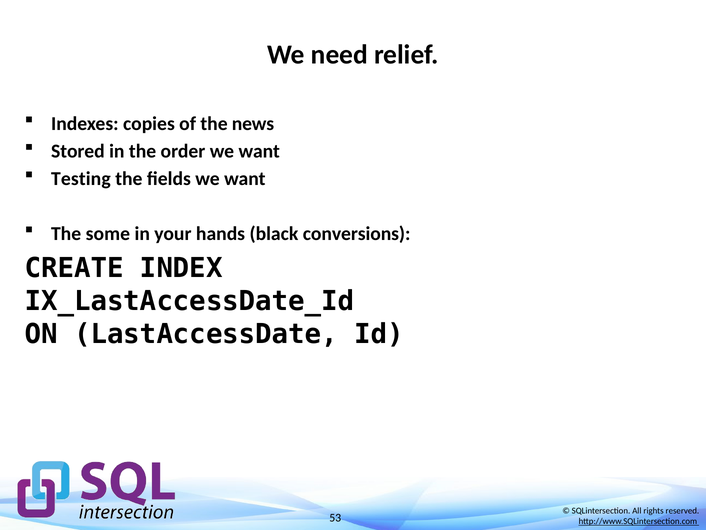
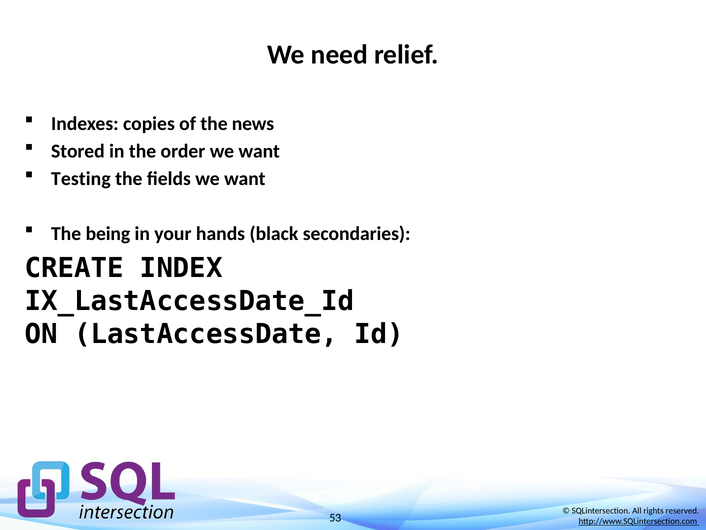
some: some -> being (108, 233)
conversions: conversions -> secondaries (357, 233)
